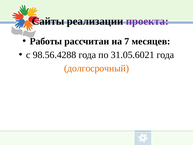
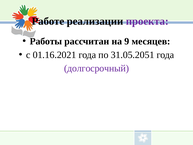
Сайты: Сайты -> Работе (48, 21)
7: 7 -> 9 (127, 41)
98.56.4288: 98.56.4288 -> 01.16.2021 (54, 55)
31.05.6021: 31.05.6021 -> 31.05.2051 (133, 55)
долгосрочный colour: orange -> purple (96, 68)
